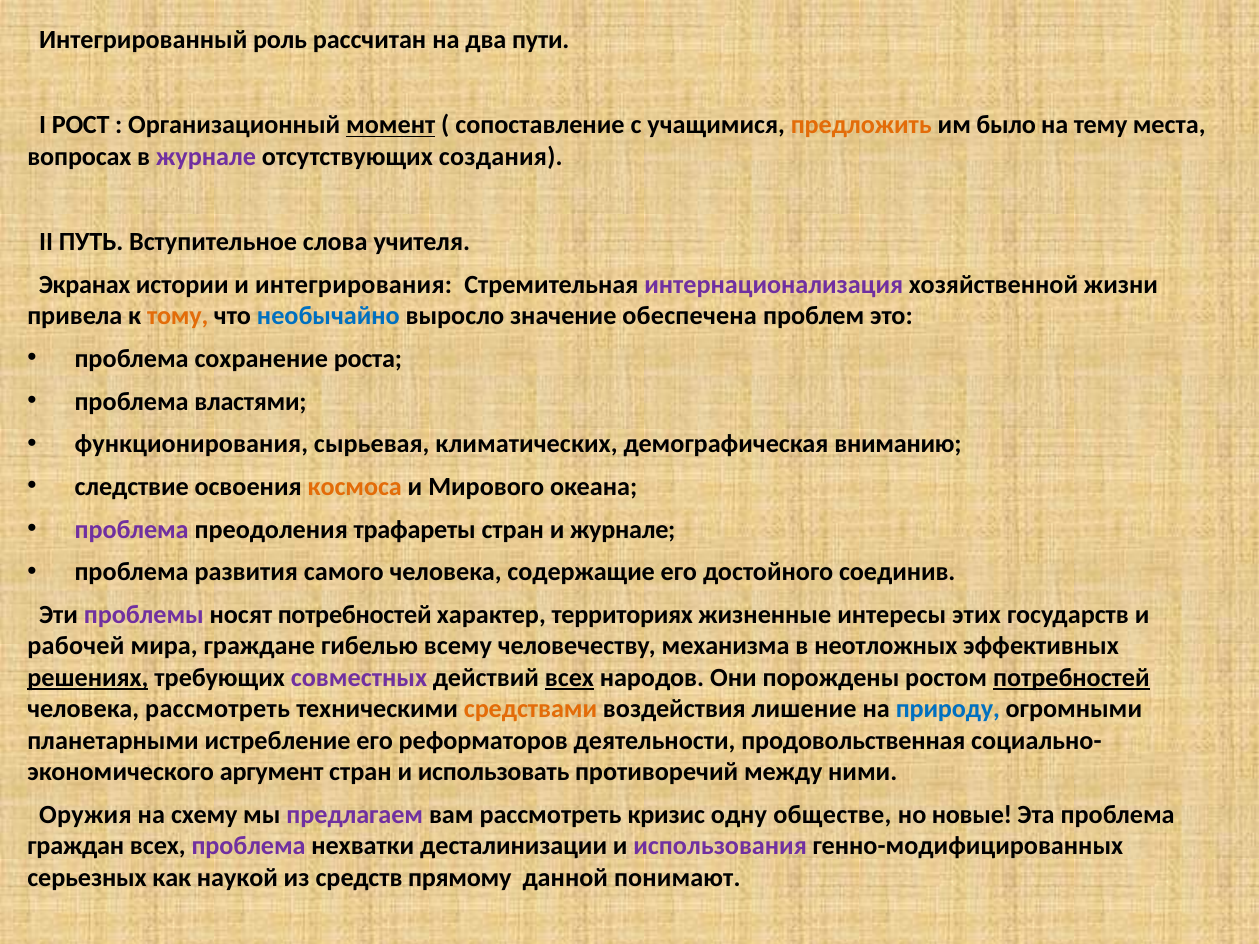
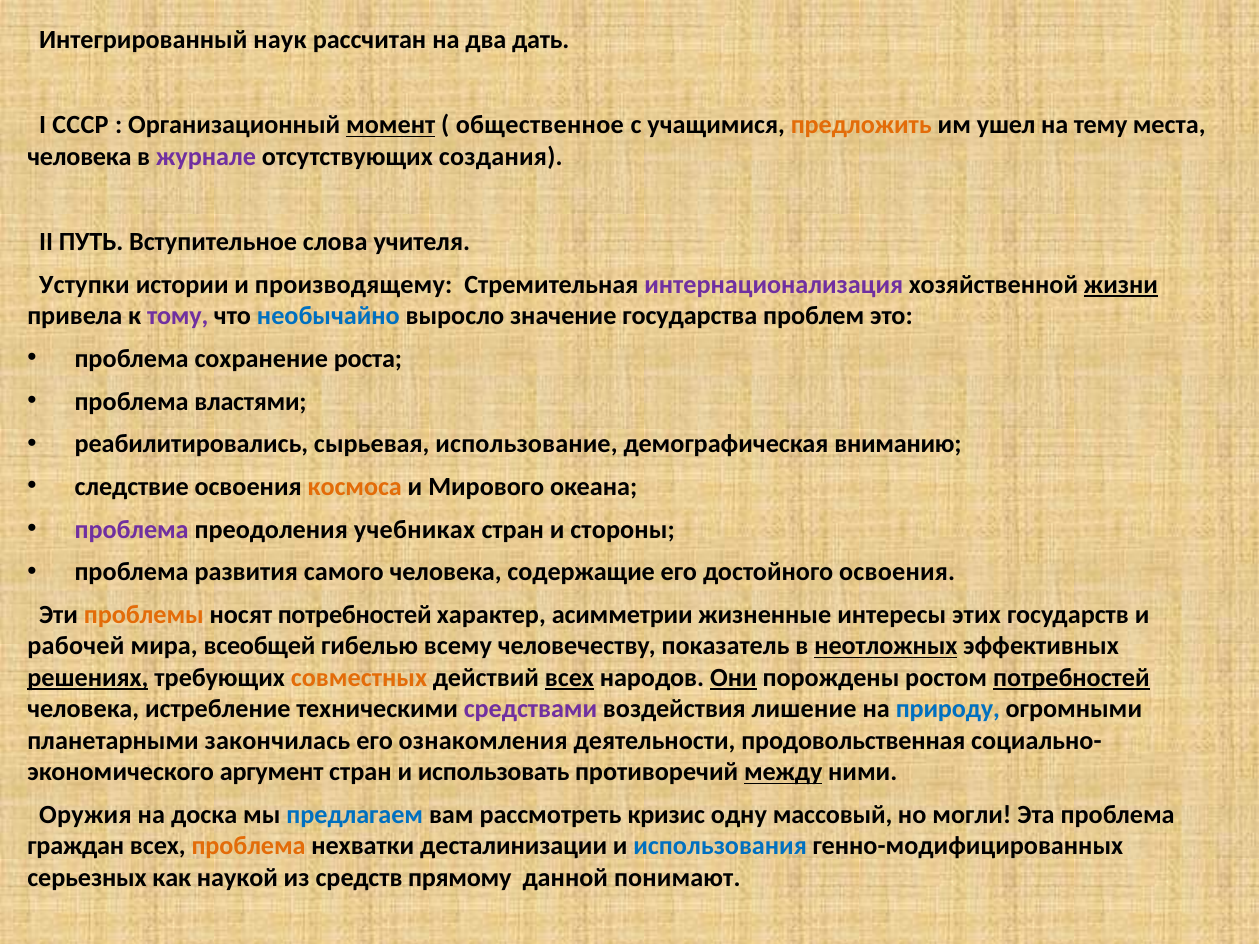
роль: роль -> наук (280, 40)
пути: пути -> дать (541, 40)
РОСТ: РОСТ -> СССР (80, 125)
сопоставление: сопоставление -> общественное (540, 125)
было: было -> ушел (1006, 125)
вопросах: вопросах -> человека (79, 157)
Экранах: Экранах -> Уступки (84, 285)
интегрирования: интегрирования -> производящему (354, 285)
жизни underline: none -> present (1121, 285)
тому colour: orange -> purple (178, 316)
обеспечена: обеспечена -> государства (690, 316)
функционирования: функционирования -> реабилитировались (191, 444)
климатических: климатических -> использование (527, 444)
трафареты: трафареты -> учебниках (414, 530)
и журнале: журнале -> стороны (623, 530)
достойного соединив: соединив -> освоения (897, 572)
проблемы colour: purple -> orange (144, 615)
территориях: территориях -> асимметрии (622, 615)
граждане: граждане -> всеобщей (260, 646)
механизма: механизма -> показатель (726, 646)
неотложных underline: none -> present (886, 646)
совместных colour: purple -> orange (359, 678)
Они underline: none -> present (733, 678)
человека рассмотреть: рассмотреть -> истребление (218, 709)
средствами colour: orange -> purple (530, 709)
истребление: истребление -> закончилась (278, 741)
реформаторов: реформаторов -> ознакомления (483, 741)
между underline: none -> present (783, 772)
схему: схему -> доска (204, 815)
предлагаем colour: purple -> blue (355, 815)
обществе: обществе -> массовый (833, 815)
новые: новые -> могли (972, 815)
проблема colour: purple -> orange (249, 847)
использования colour: purple -> blue (720, 847)
